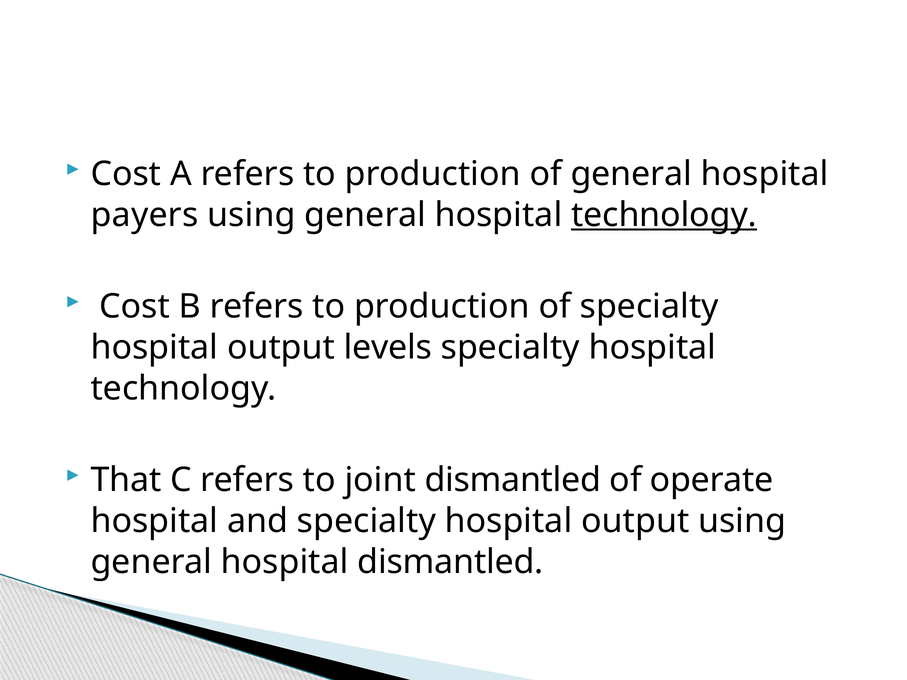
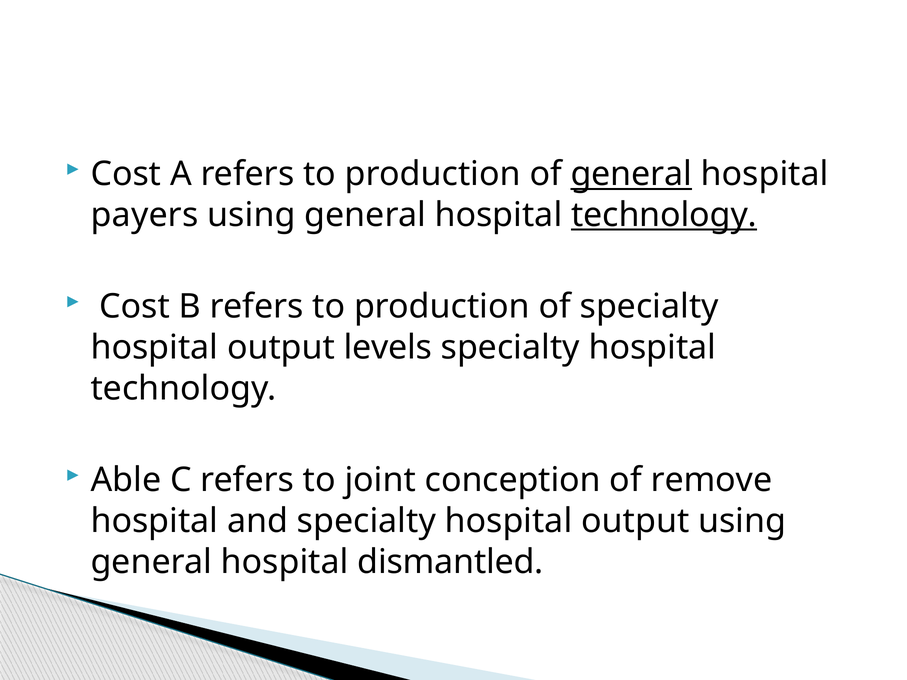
general underline: none -> present (631, 174)
That: That -> Able (126, 480)
joint dismantled: dismantled -> conception (513, 480)
operate: operate -> remove (711, 480)
